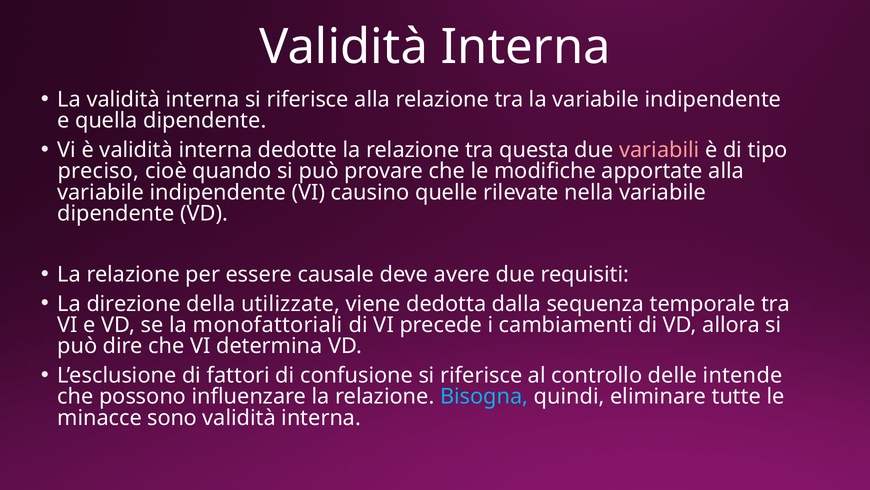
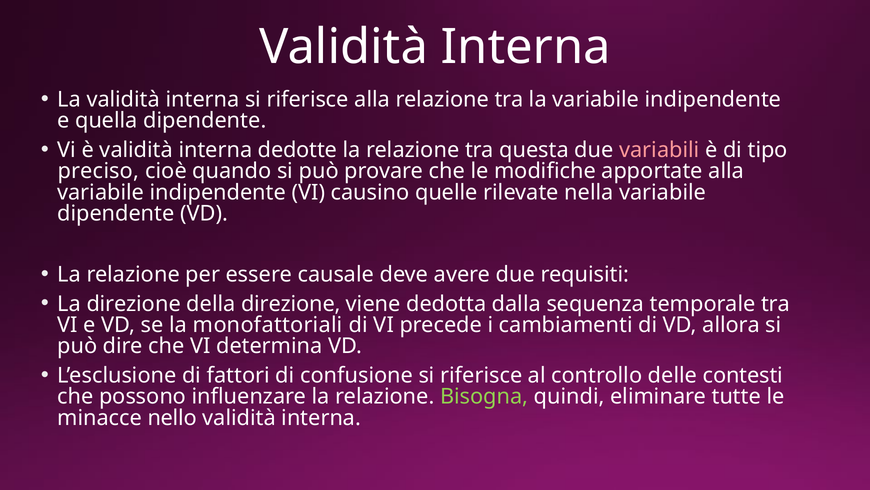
della utilizzate: utilizzate -> direzione (291, 303)
intende: intende -> contesti (743, 375)
Bisogna colour: light blue -> light green (484, 396)
sono: sono -> nello (172, 417)
